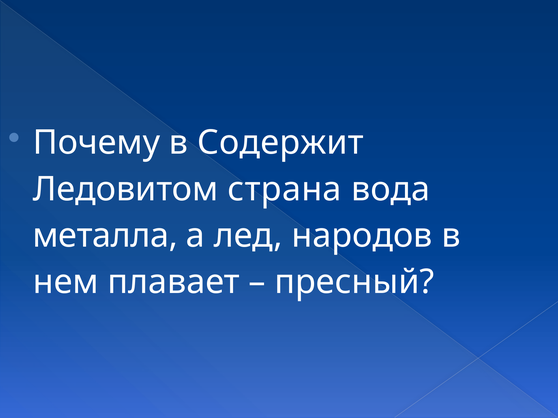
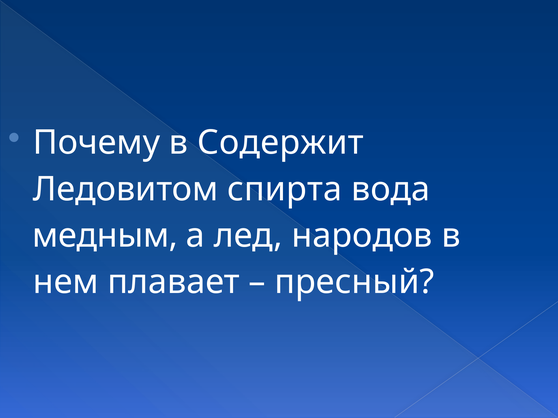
страна: страна -> спирта (285, 189)
металла: металла -> медным (105, 236)
